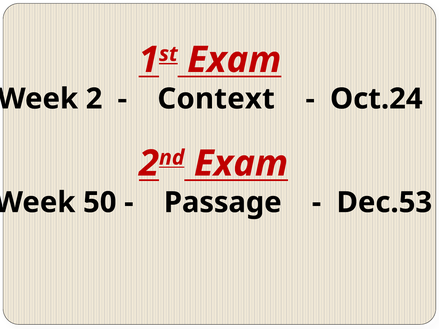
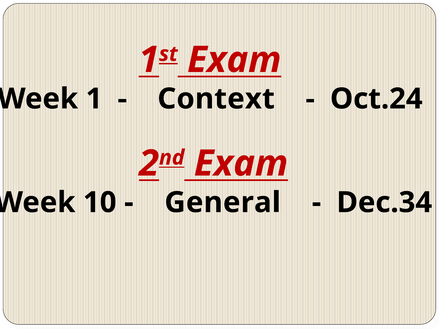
2: 2 -> 1 (94, 99)
50: 50 -> 10 (100, 203)
Passage: Passage -> General (223, 203)
Dec.53: Dec.53 -> Dec.34 (384, 203)
